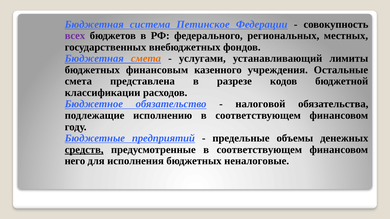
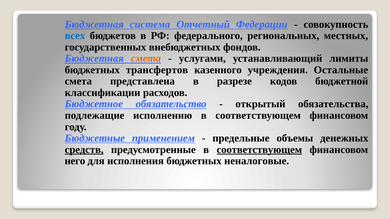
Петинское: Петинское -> Отчетный (203, 24)
всех colour: purple -> blue (75, 36)
финансовым: финансовым -> трансфертов (157, 70)
налоговой: налоговой -> открытый (260, 104)
предприятий: предприятий -> применением (163, 138)
соответствующем underline: none -> present (259, 150)
